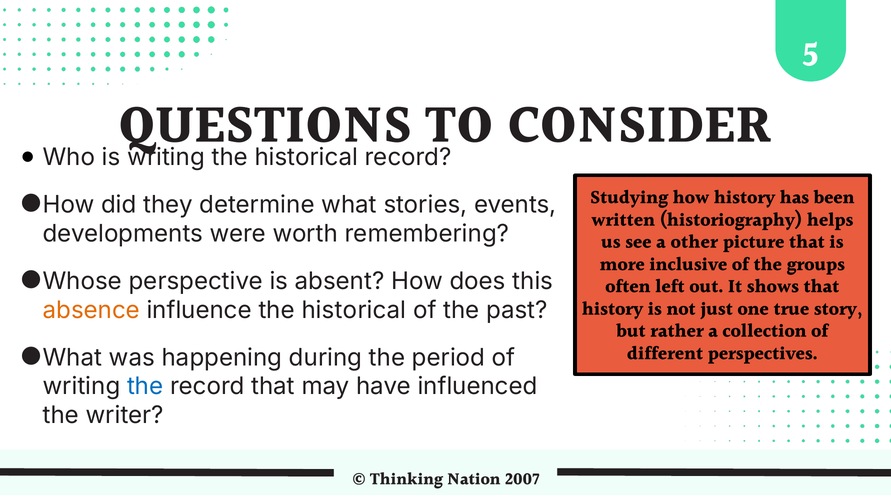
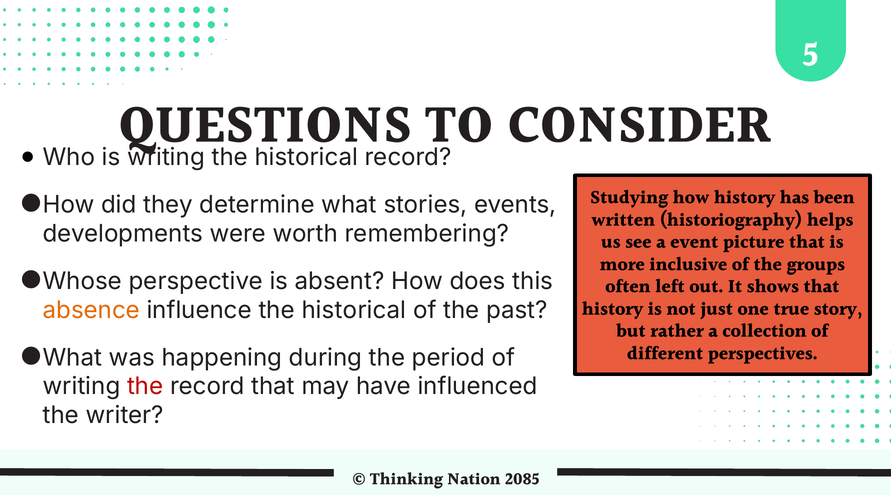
other: other -> event (694, 243)
the colour: blue -> red (145, 387)
2007: 2007 -> 2085 (522, 480)
